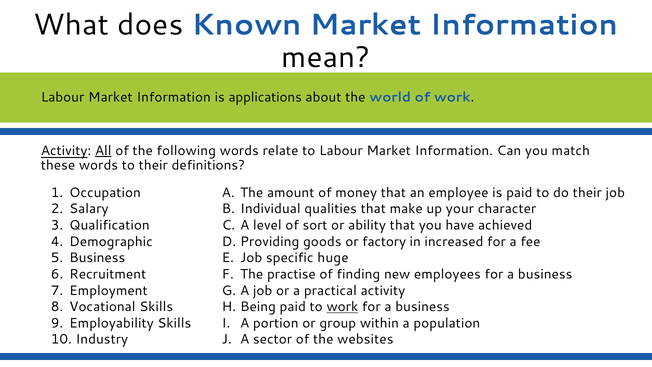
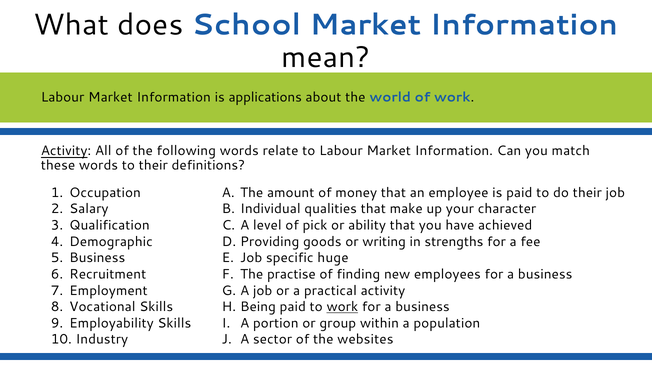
Known: Known -> School (246, 25)
All underline: present -> none (103, 151)
sort: sort -> pick (315, 225)
factory: factory -> writing (384, 241)
increased: increased -> strengths (454, 241)
